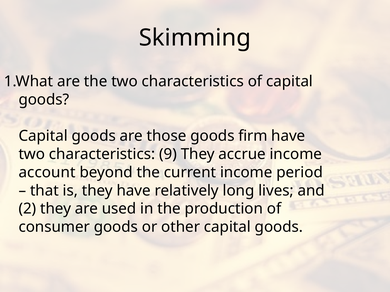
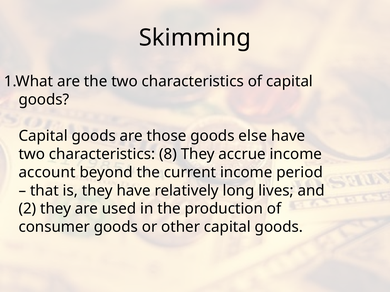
firm: firm -> else (253, 136)
9: 9 -> 8 (168, 154)
